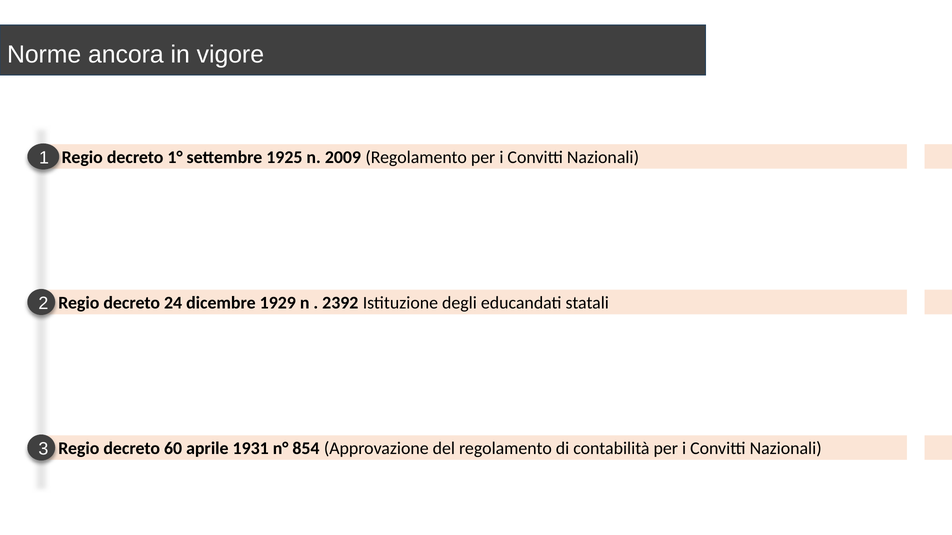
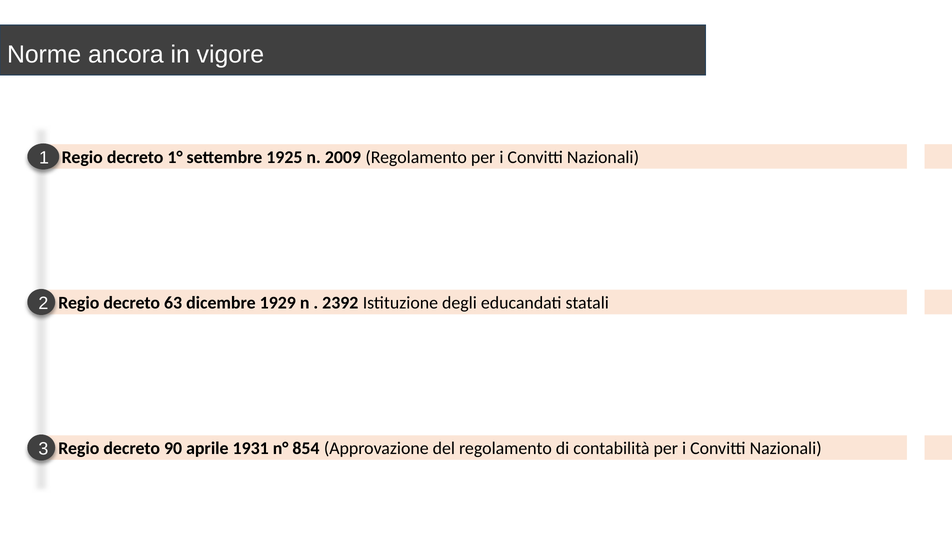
24: 24 -> 63 (173, 303)
60: 60 -> 90 (173, 449)
